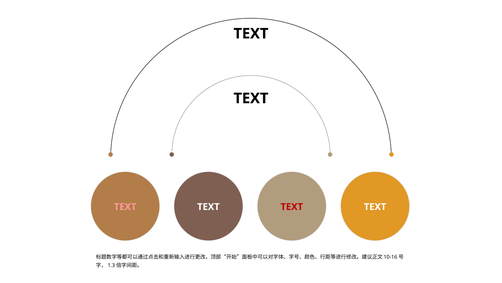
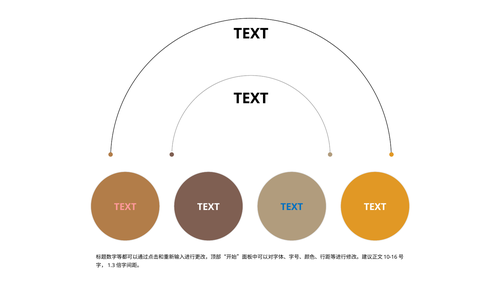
TEXT colour: red -> blue (292, 206)
